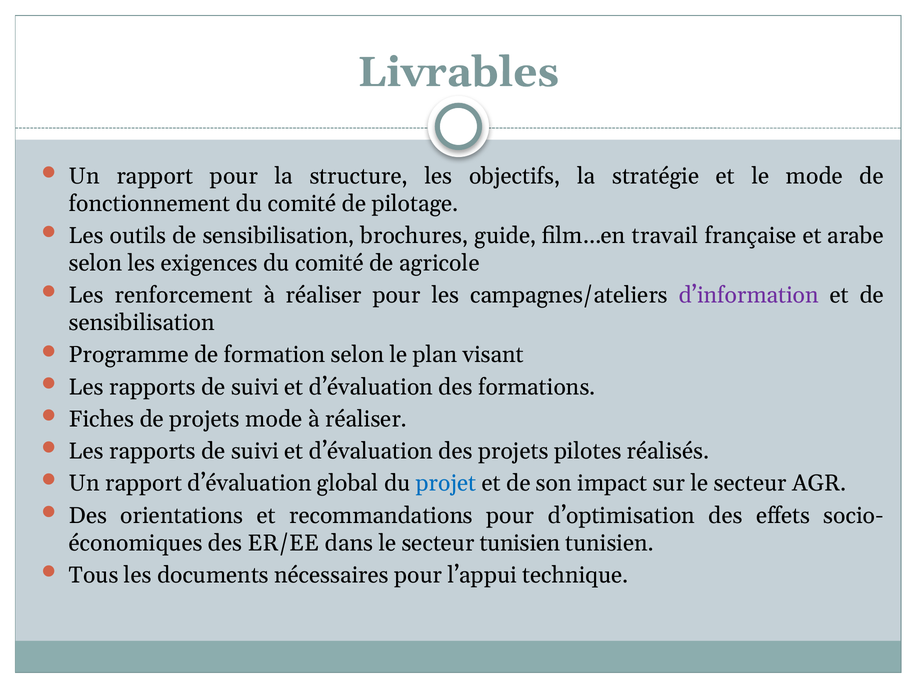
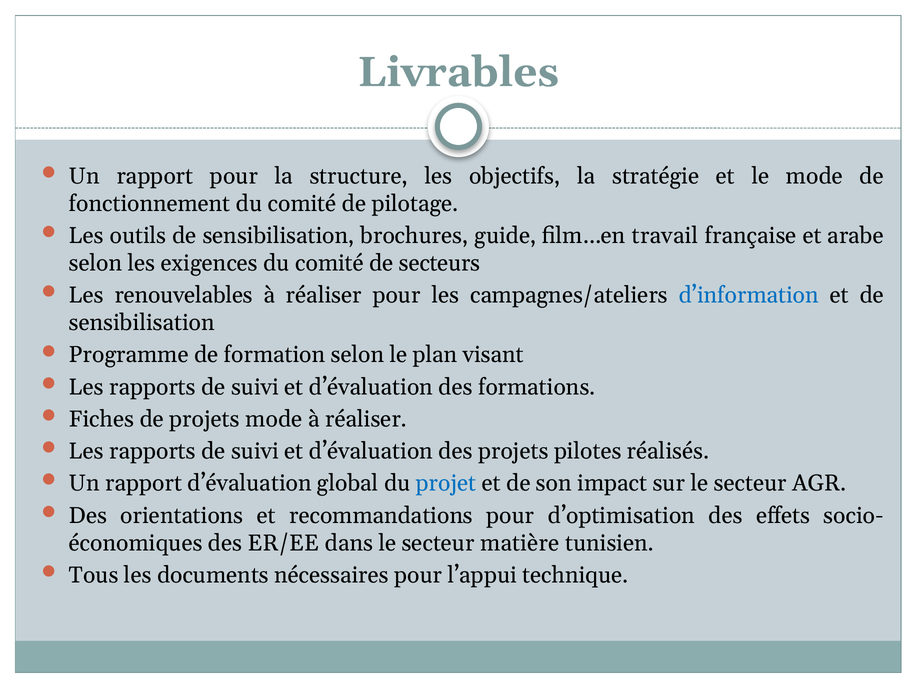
agricole: agricole -> secteurs (440, 263)
renforcement: renforcement -> renouvelables (184, 295)
d’information colour: purple -> blue (749, 295)
secteur tunisien: tunisien -> matière (520, 543)
